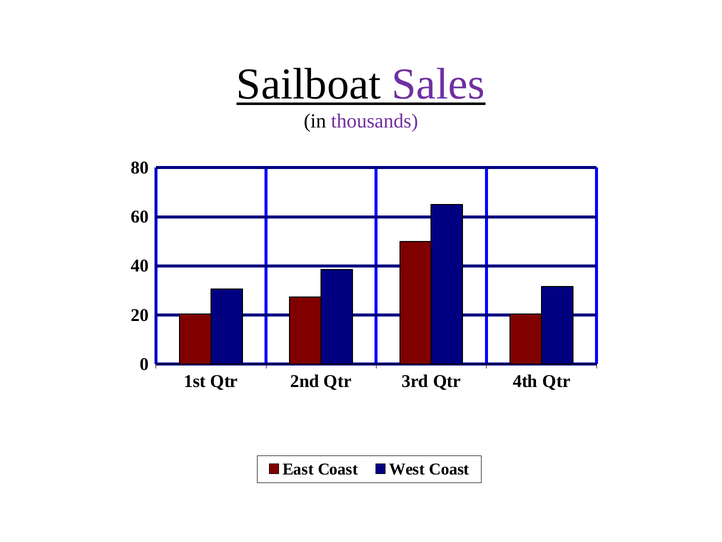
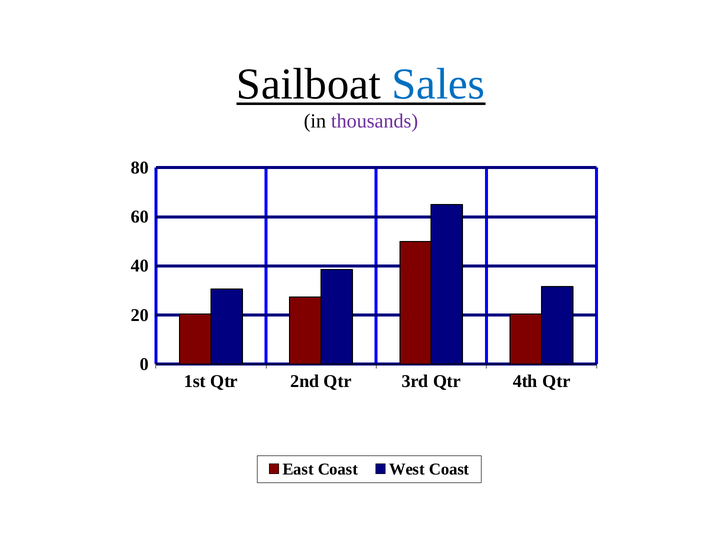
Sales colour: purple -> blue (438, 84)
